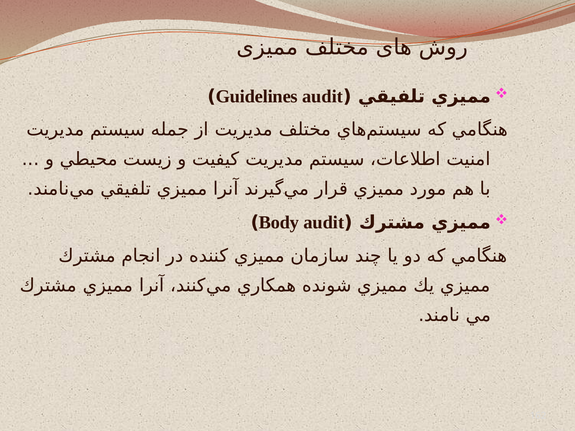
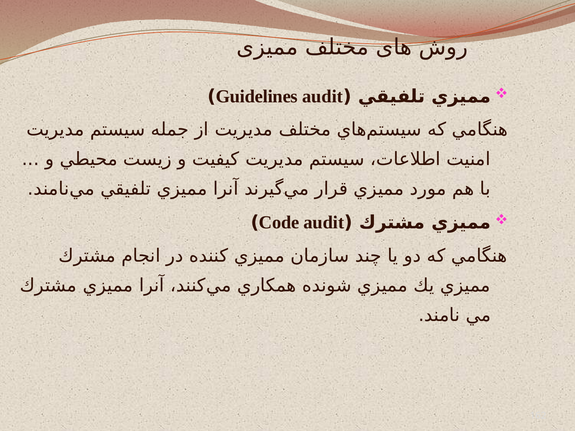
Body: Body -> Code (279, 222)
